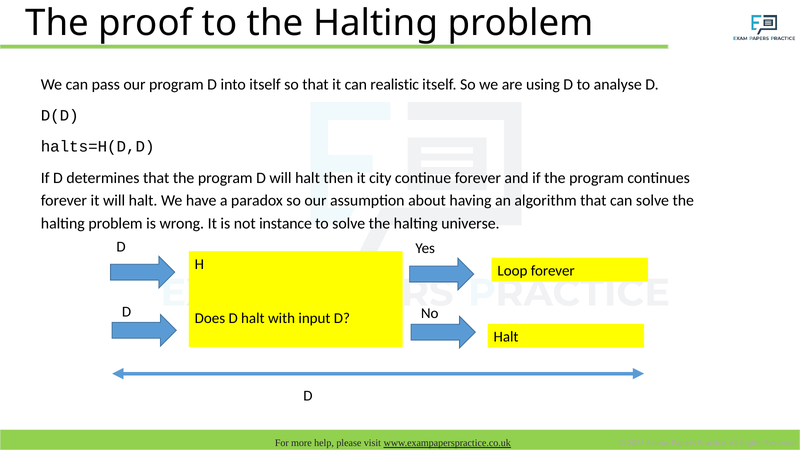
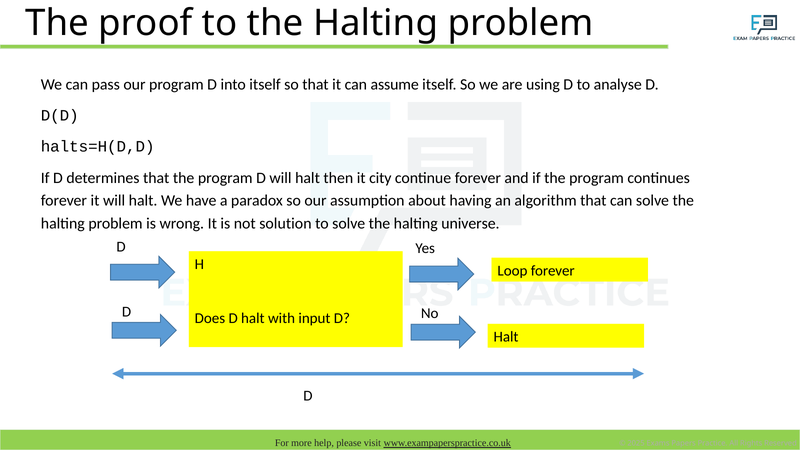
realistic: realistic -> assume (395, 84)
instance: instance -> solution (285, 223)
